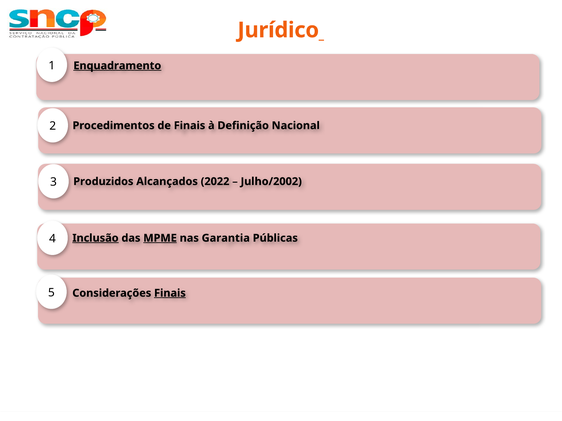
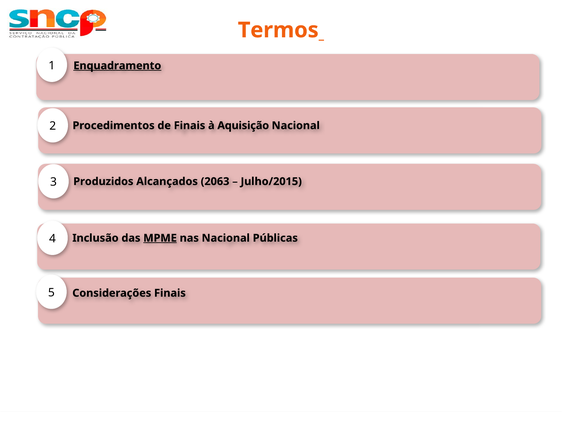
Jurídico: Jurídico -> Termos (278, 30)
Definição: Definição -> Aquisição (243, 126)
2022: 2022 -> 2063 (215, 182)
Julho/2002: Julho/2002 -> Julho/2015 (271, 182)
Inclusão underline: present -> none (95, 238)
nas Garantia: Garantia -> Nacional (226, 238)
Finais underline: present -> none (170, 293)
